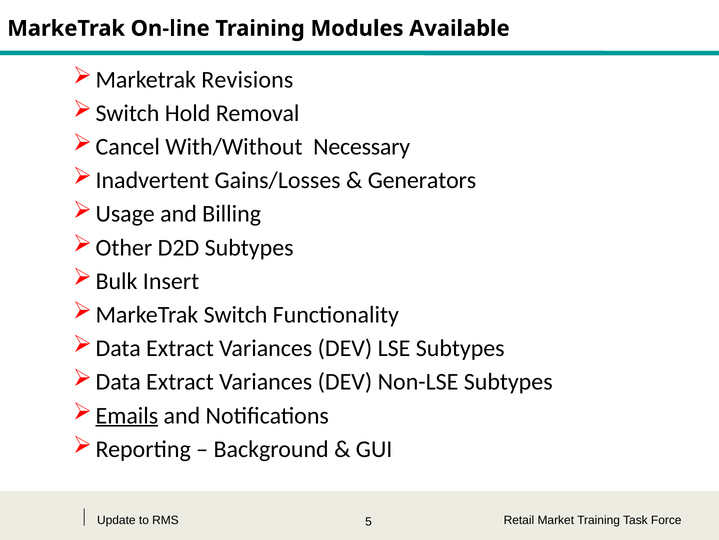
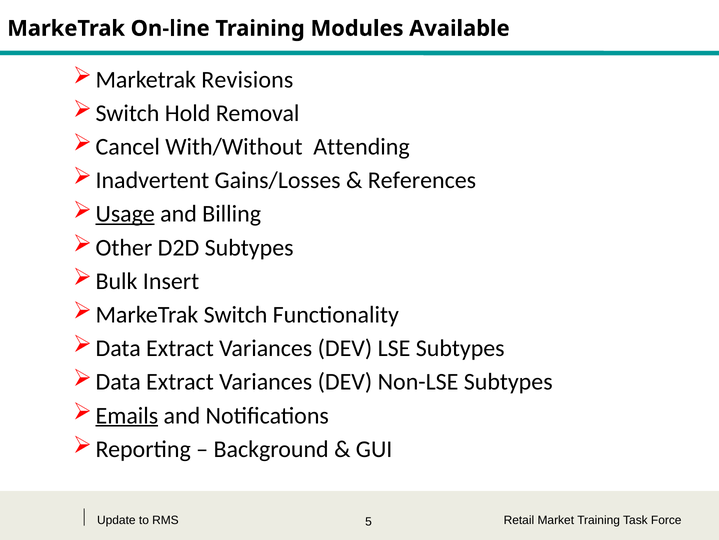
Necessary: Necessary -> Attending (362, 147)
Generators: Generators -> References (422, 180)
Usage underline: none -> present (125, 214)
